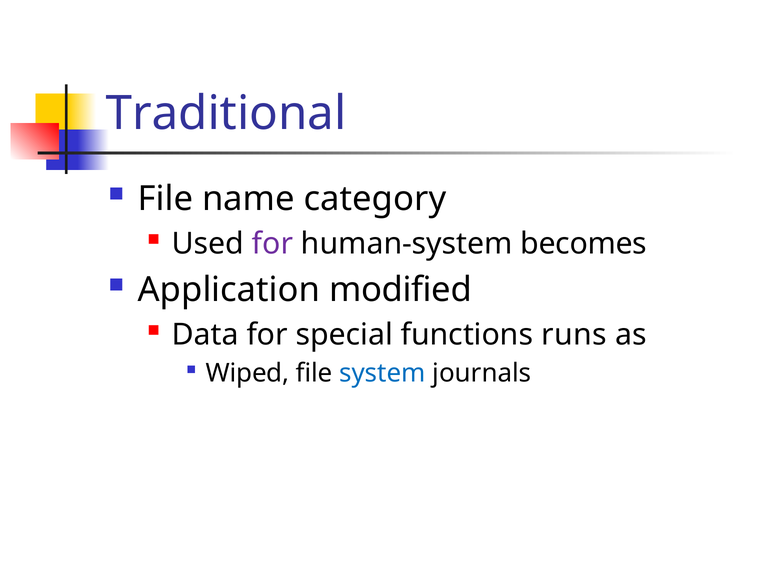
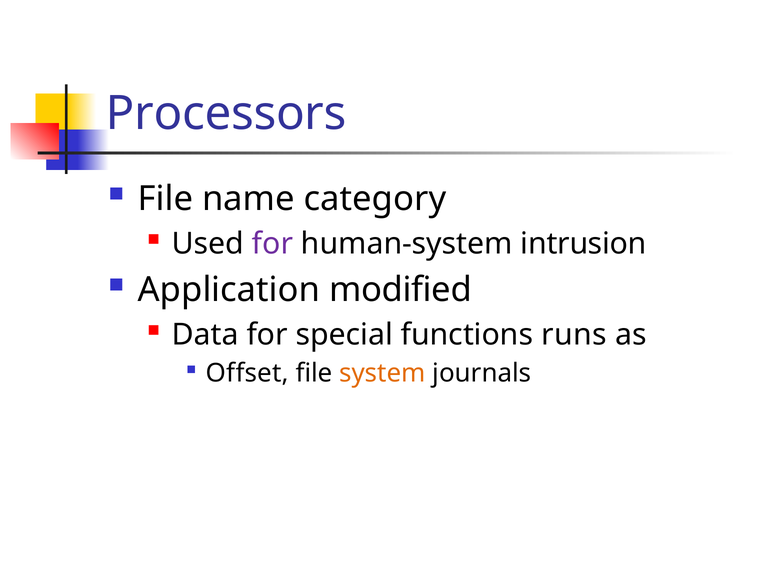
Traditional: Traditional -> Processors (226, 114)
becomes: becomes -> intrusion (584, 244)
Wiped: Wiped -> Offset (247, 373)
system colour: blue -> orange (382, 373)
